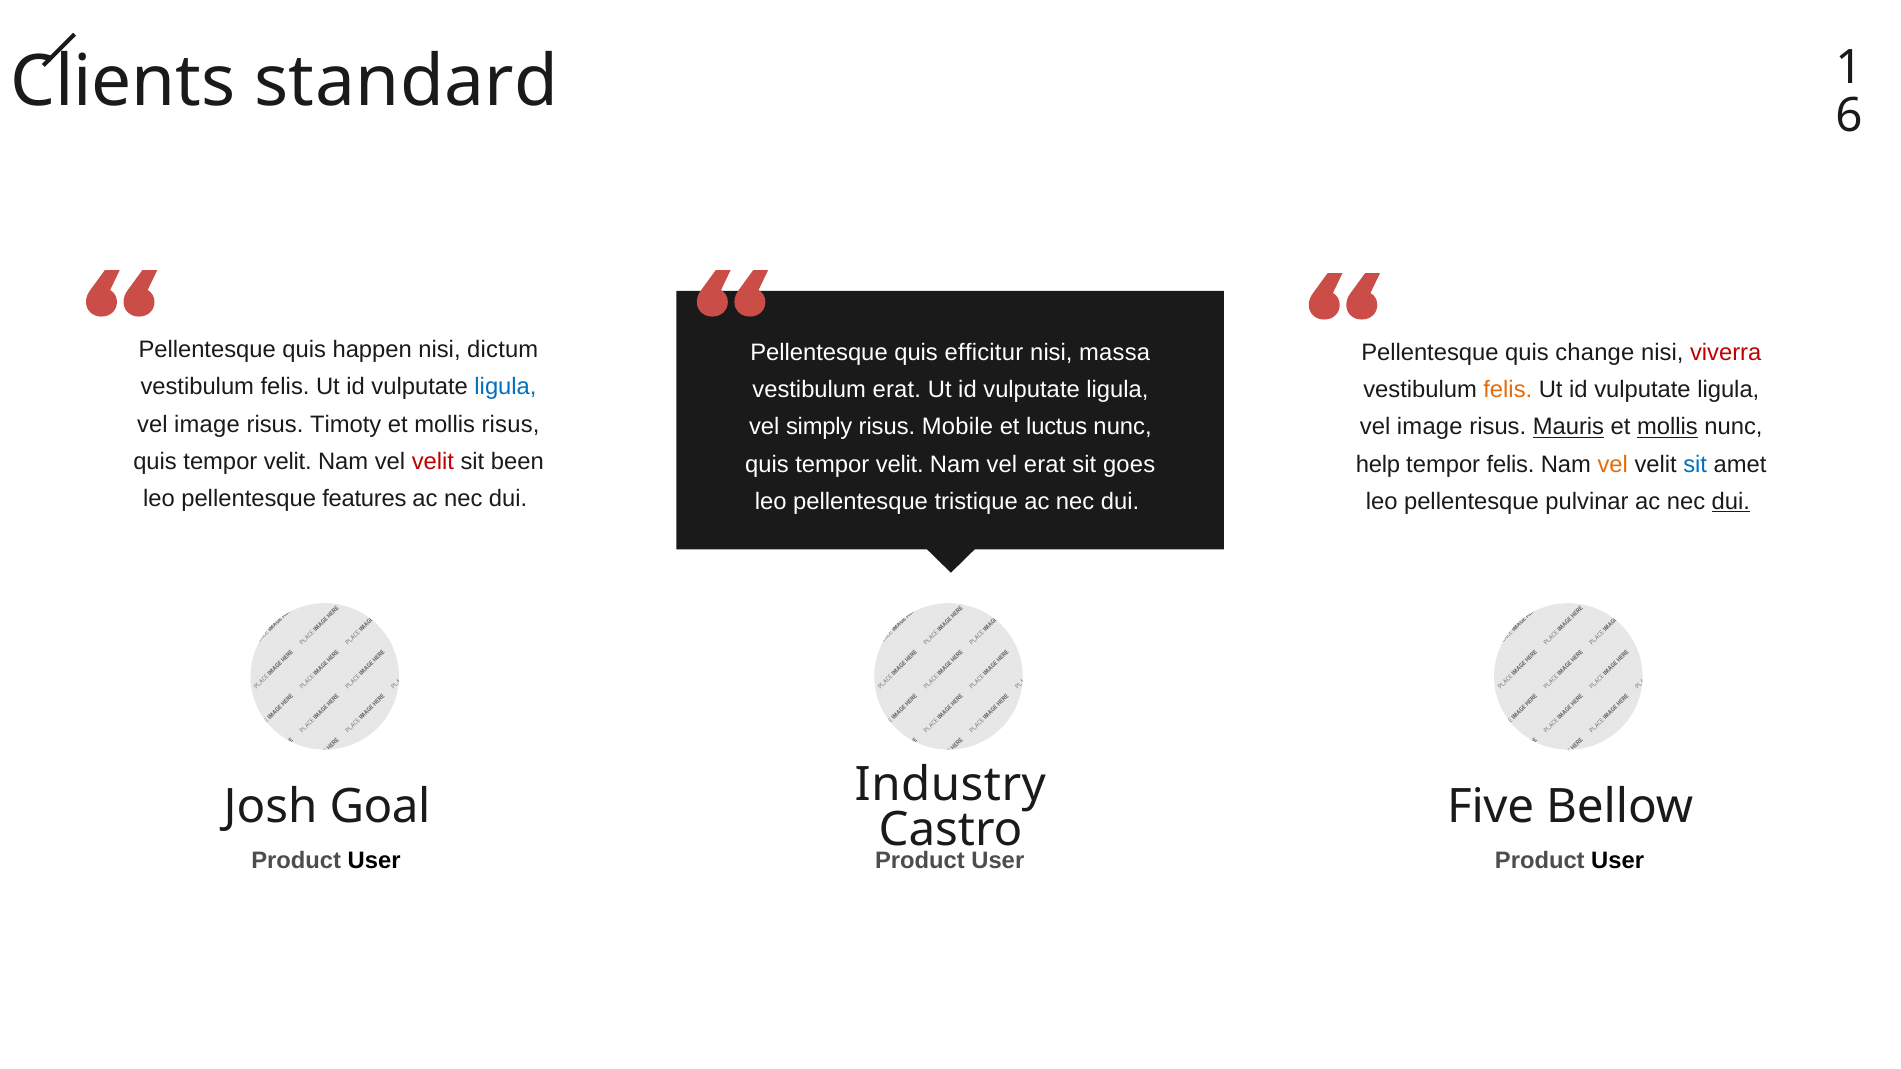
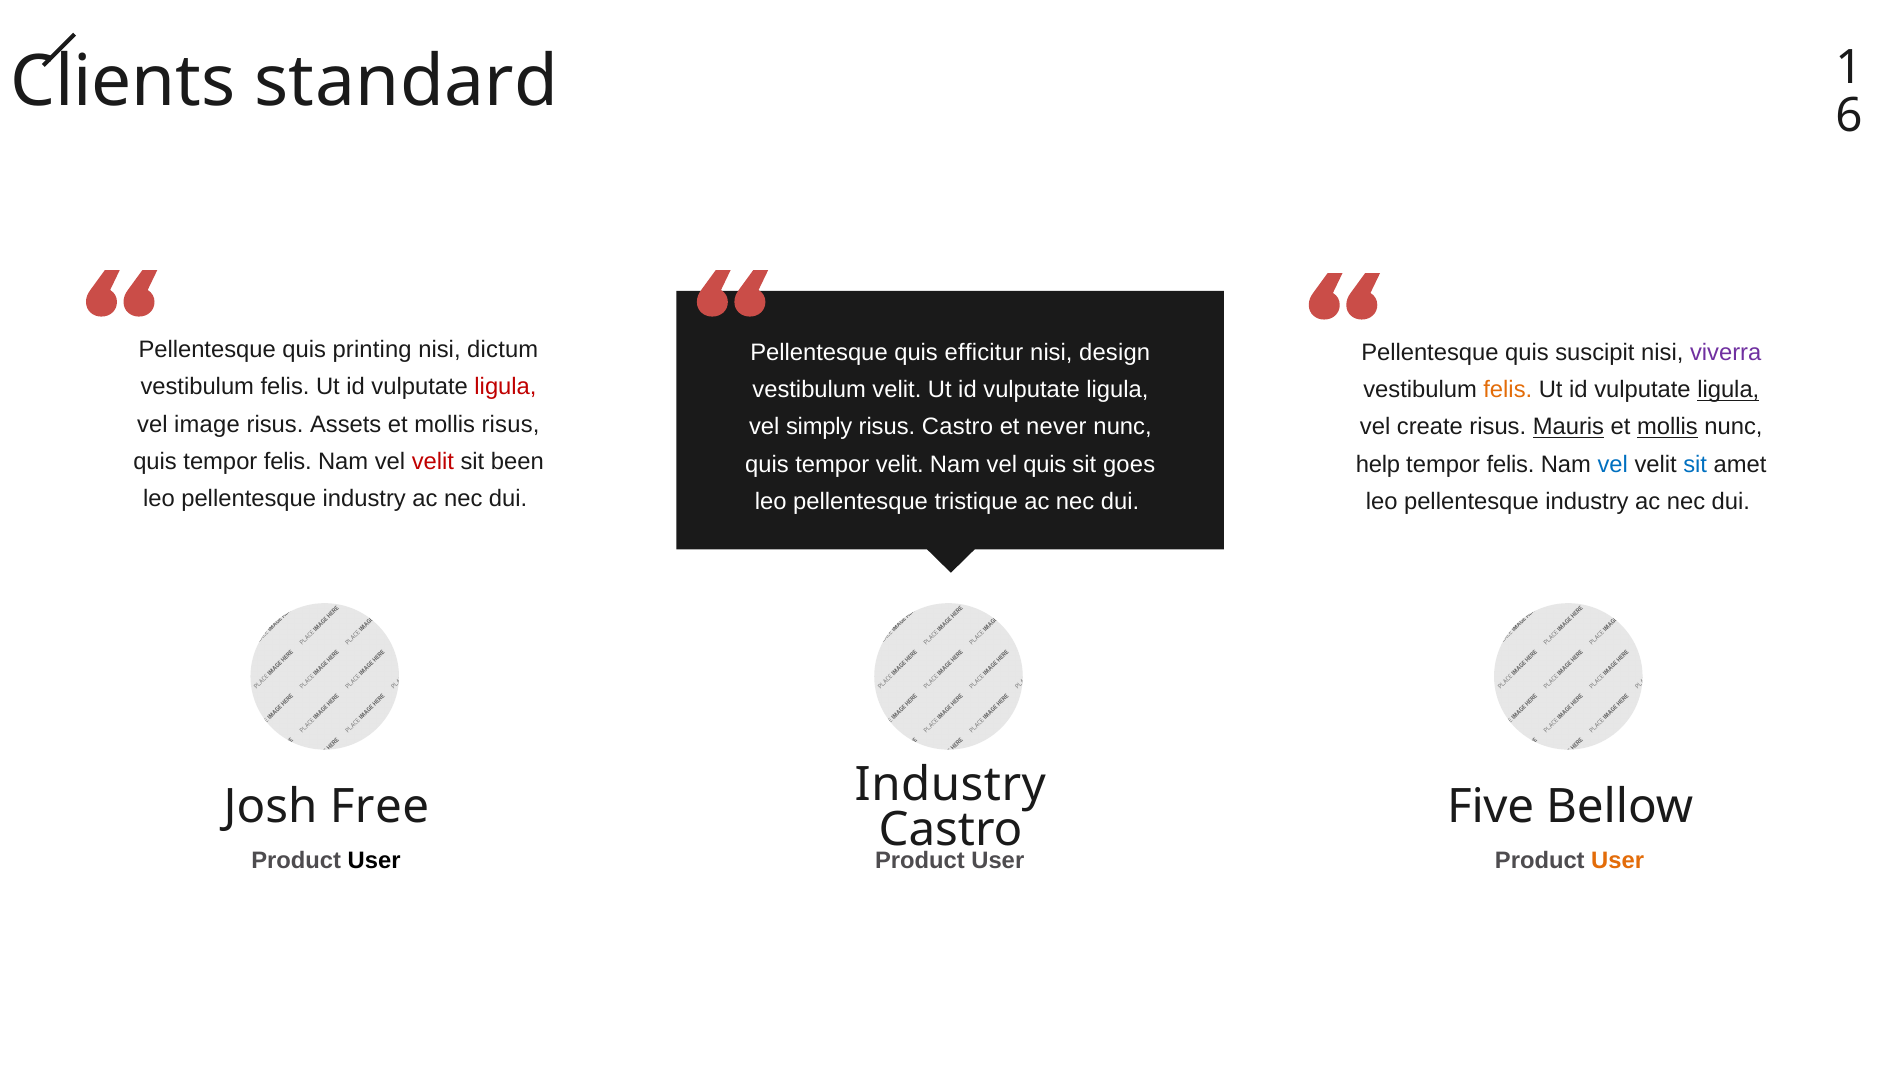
happen: happen -> printing (372, 350)
massa: massa -> design (1115, 353)
change: change -> suscipit (1595, 353)
viverra colour: red -> purple (1726, 353)
ligula colour: blue -> red (505, 387)
vestibulum erat: erat -> velit (897, 390)
ligula underline: none -> present (1728, 390)
Timoty: Timoty -> Assets (346, 424)
risus Mobile: Mobile -> Castro (957, 427)
luctus: luctus -> never (1056, 427)
image: image -> create (1430, 427)
velit: velit -> felis (288, 461)
vel erat: erat -> quis (1045, 464)
vel colour: orange -> blue (1613, 464)
features: features -> industry (364, 498)
pulvinar: pulvinar -> industry (1587, 501)
dui underline: present -> none (1731, 501)
Goal: Goal -> Free (380, 807)
User colour: black -> orange (1618, 861)
